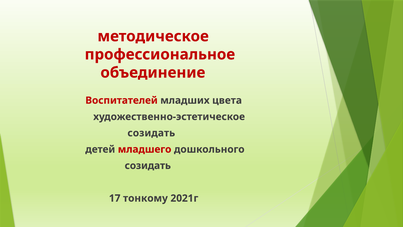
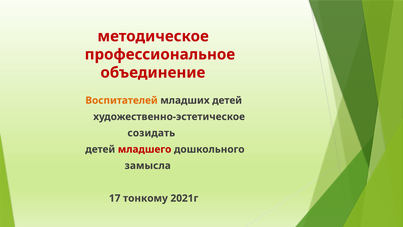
Воспитателей colour: red -> orange (122, 100)
младших цвета: цвета -> детей (227, 100)
созидать: созидать -> замысла (148, 165)
